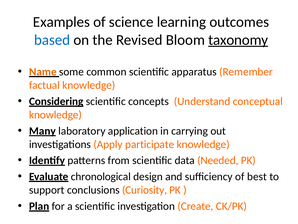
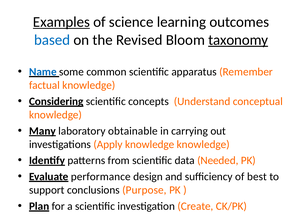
Examples underline: none -> present (61, 22)
Name colour: orange -> blue (43, 72)
application: application -> obtainable (133, 131)
Apply participate: participate -> knowledge (150, 144)
chronological: chronological -> performance (101, 176)
Curiosity: Curiosity -> Purpose (144, 190)
